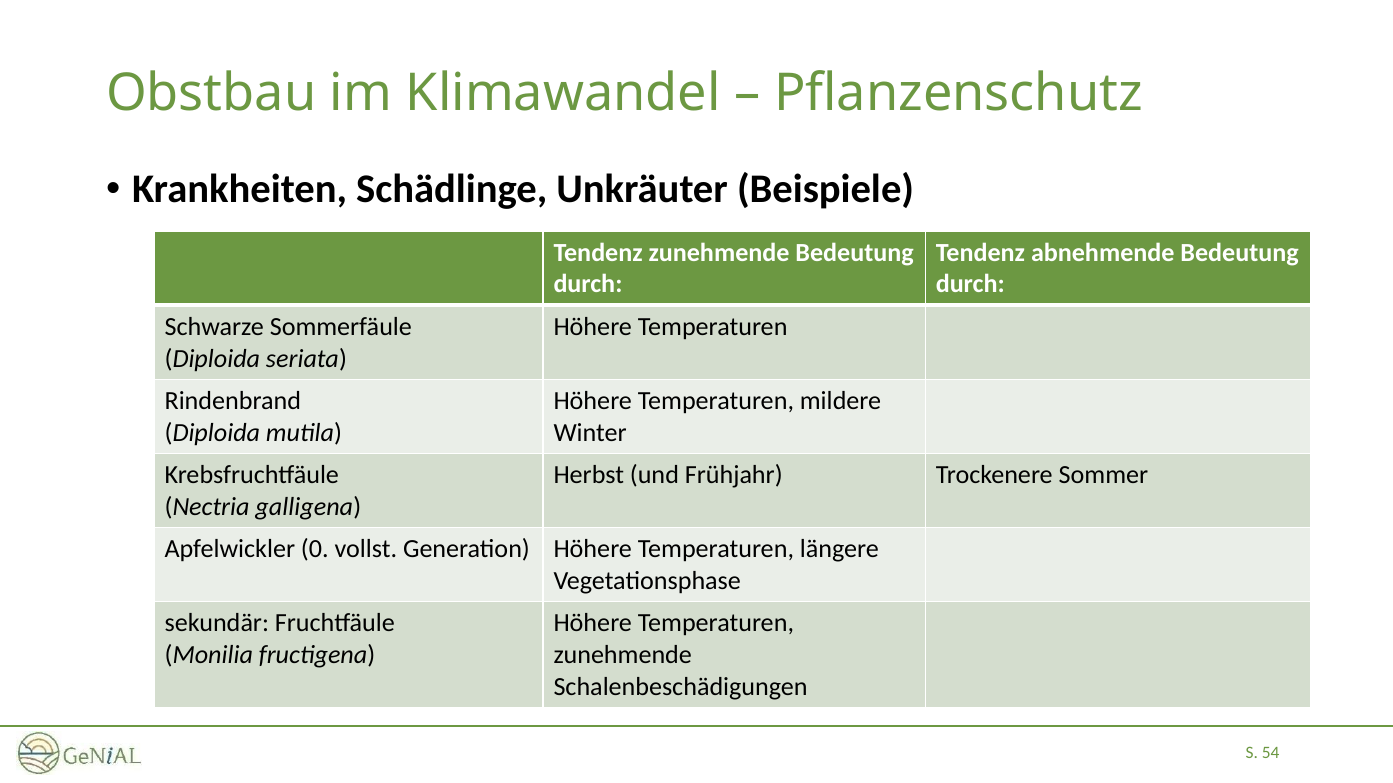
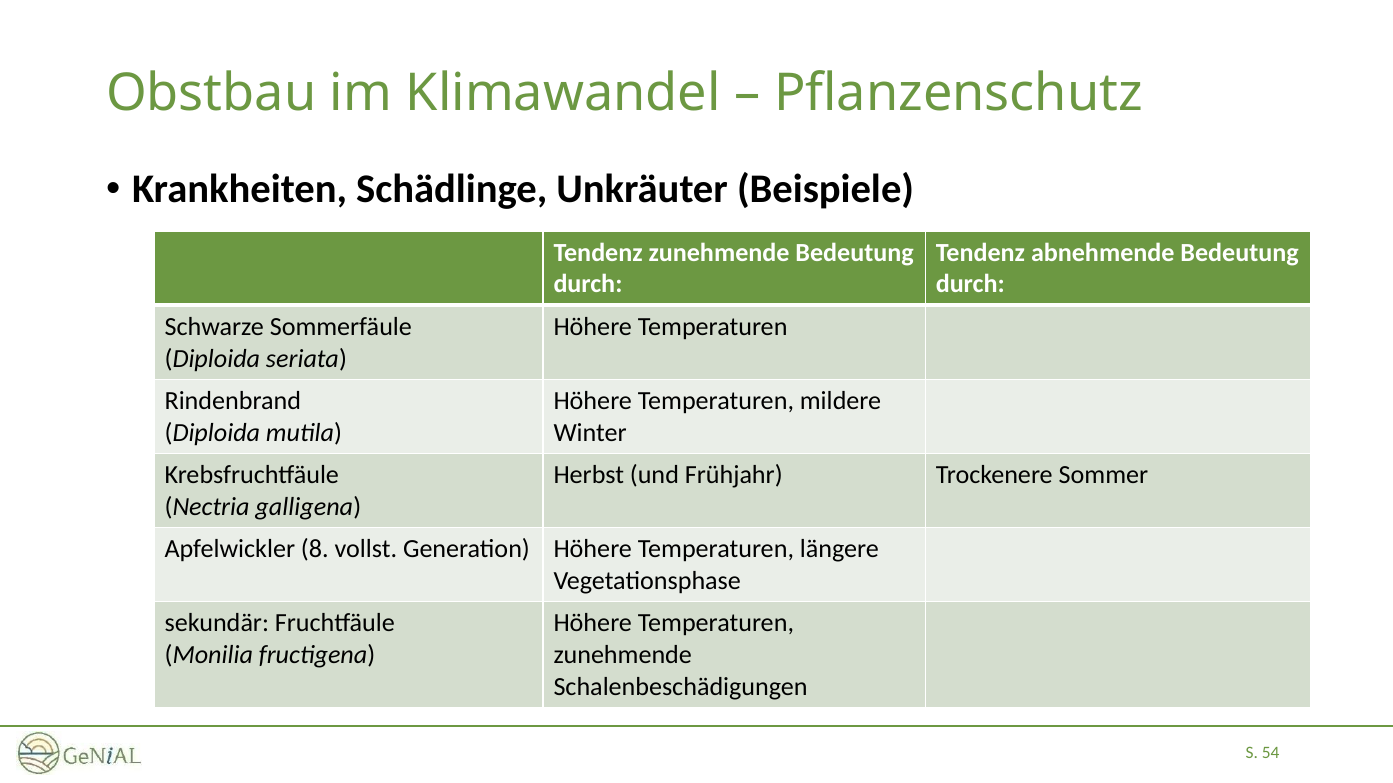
0: 0 -> 8 (315, 550)
